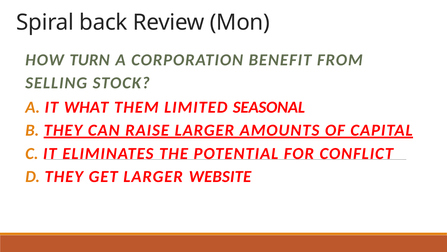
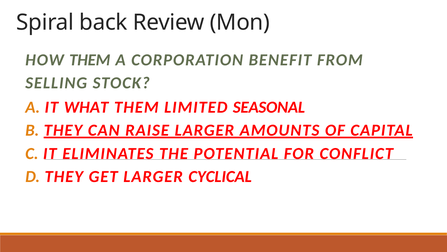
HOW TURN: TURN -> THEM (90, 60)
WEBSITE: WEBSITE -> CYCLICAL (220, 176)
